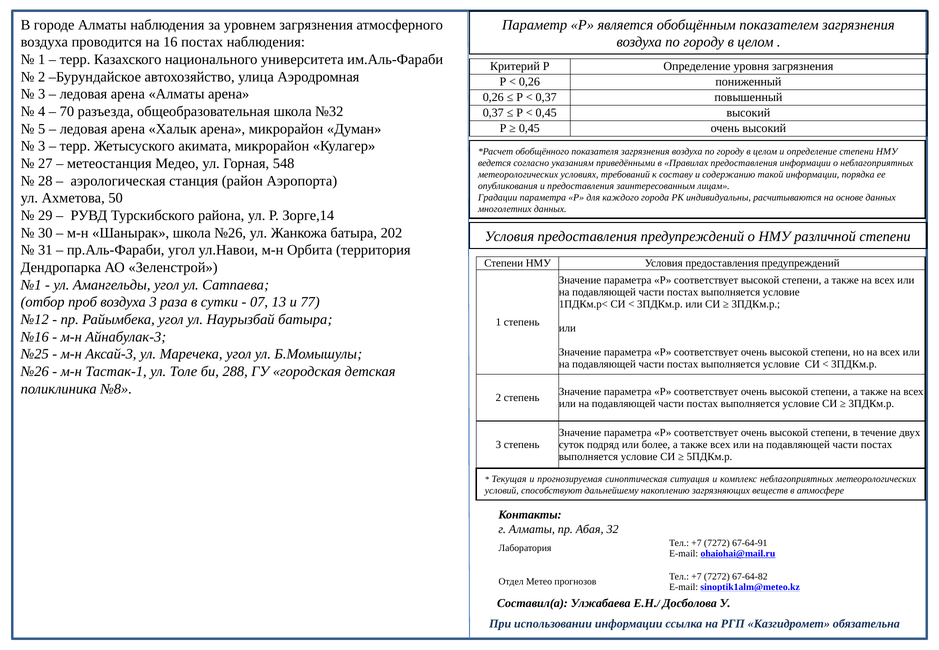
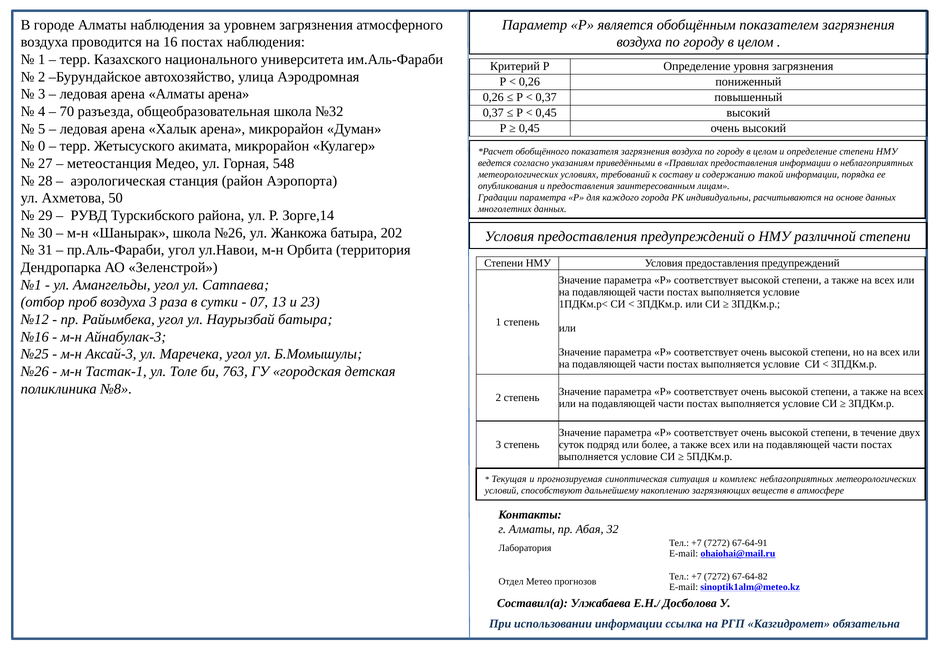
3: 3 -> 0 (42, 146)
77: 77 -> 23 (310, 302)
288: 288 -> 763 (235, 372)
